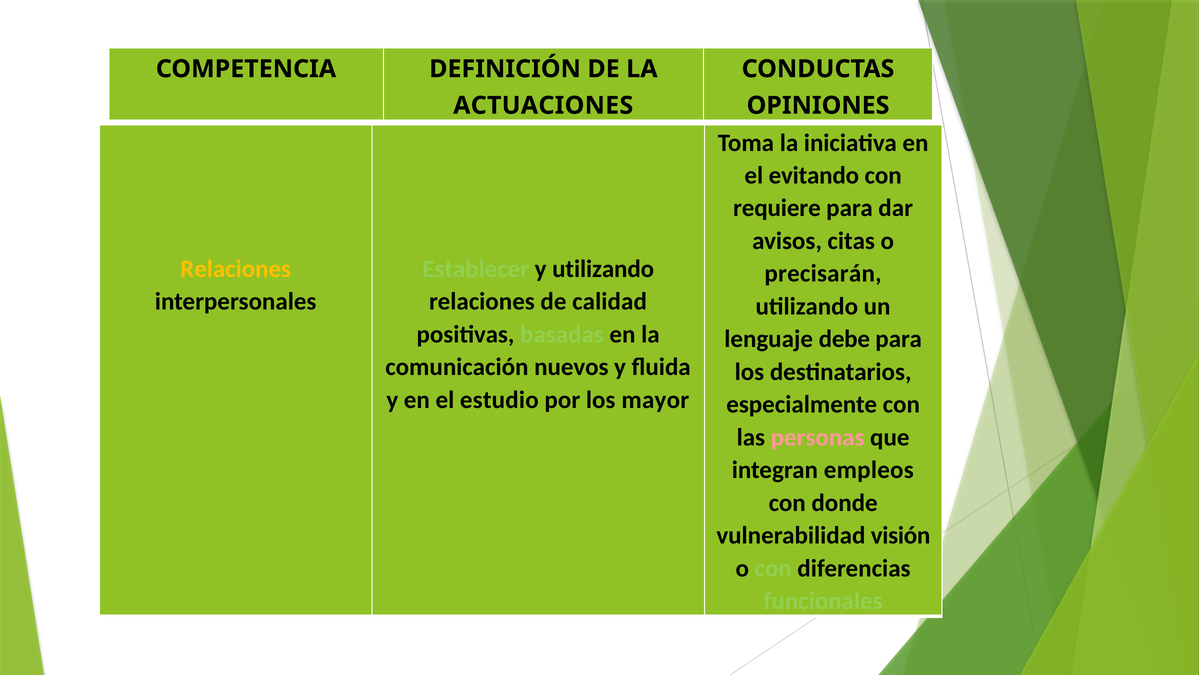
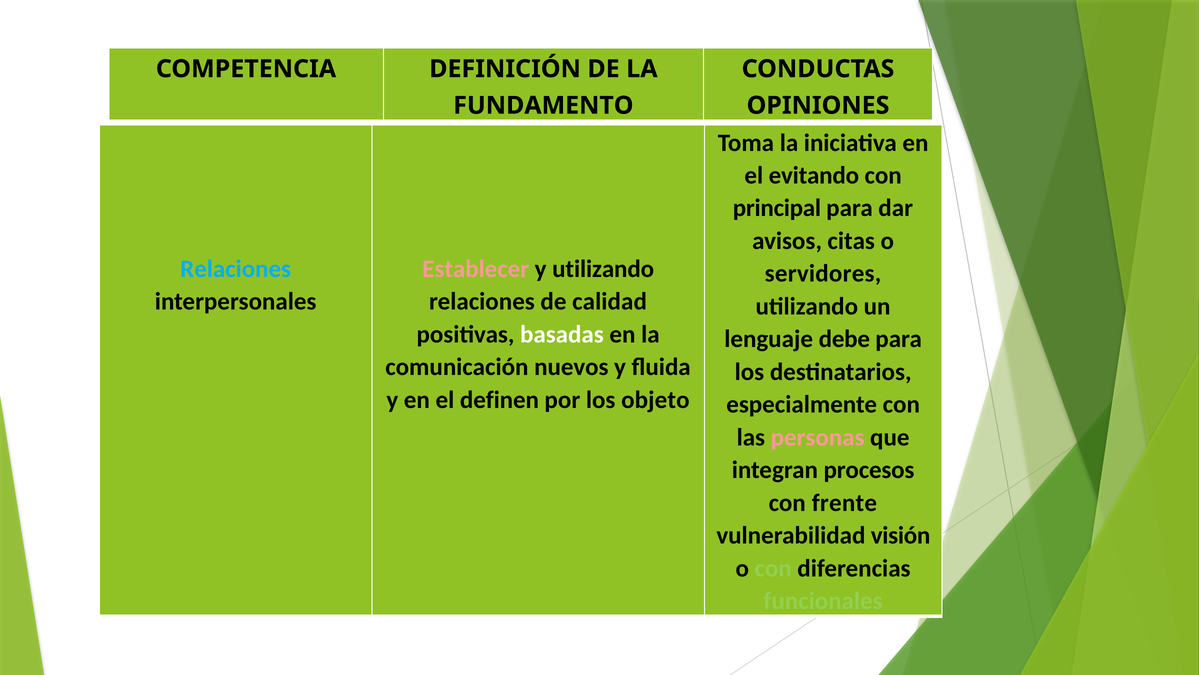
ACTUACIONES: ACTUACIONES -> FUNDAMENTO (543, 105)
requiere: requiere -> principal (777, 208)
Relaciones colour: yellow -> light blue (236, 269)
Establecer colour: light green -> pink (476, 269)
precisarán: precisarán -> servidores (823, 273)
basadas colour: light green -> white (562, 334)
estudio: estudio -> definen (499, 399)
mayor: mayor -> objeto (655, 399)
empleos: empleos -> procesos (869, 470)
donde: donde -> frente (844, 502)
